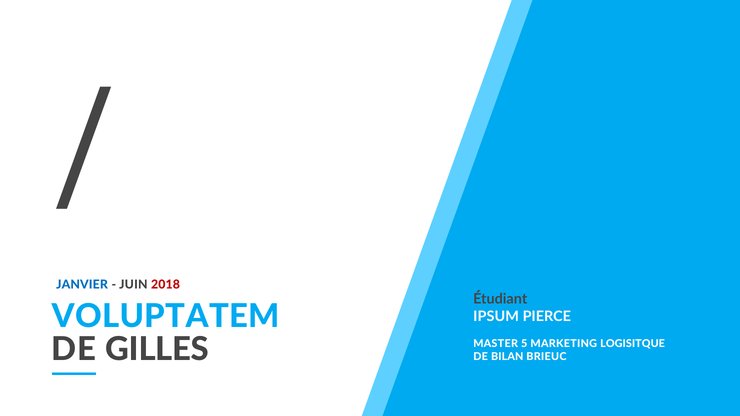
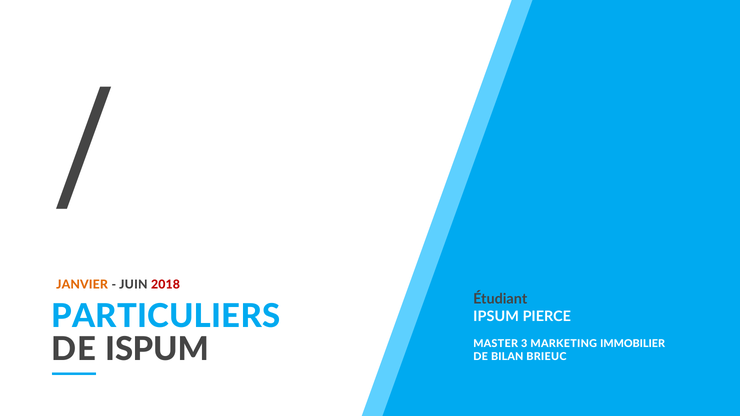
JANVIER colour: blue -> orange (82, 285)
VOLUPTATEM: VOLUPTATEM -> PARTICULIERS (166, 317)
GILLES: GILLES -> ISPUM (157, 349)
5: 5 -> 3 (524, 344)
LOGISITQUE: LOGISITQUE -> IMMOBILIER (633, 344)
